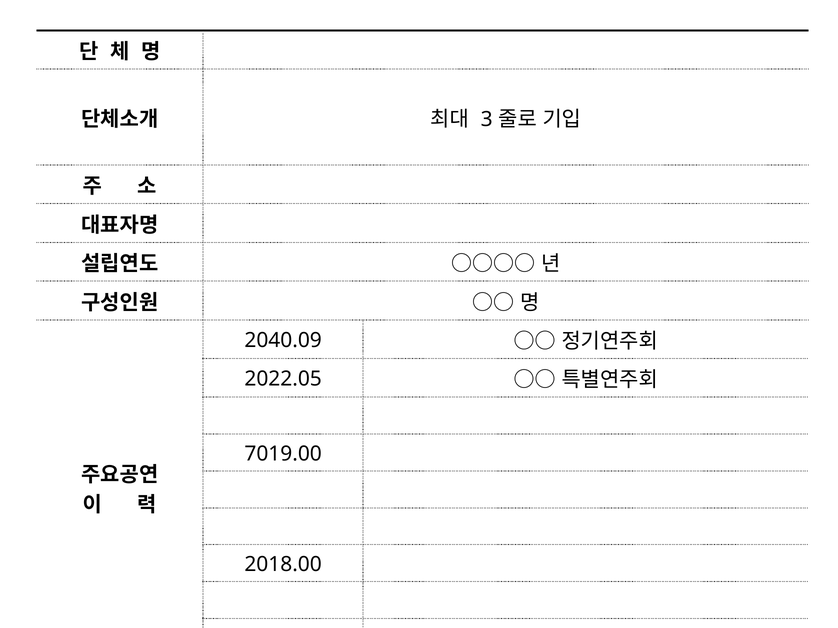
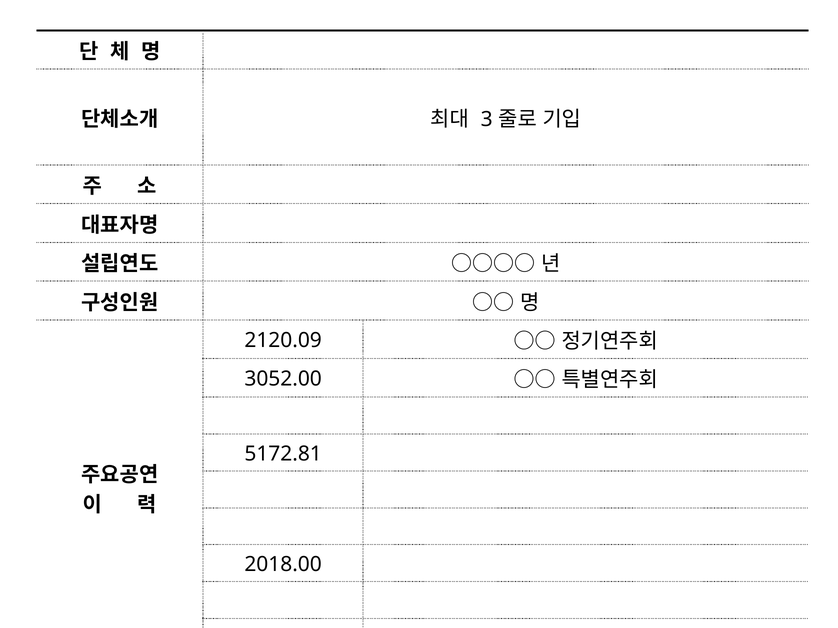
2040.09: 2040.09 -> 2120.09 (283, 341)
2022.05: 2022.05 -> 3052.00 (283, 379)
7019.00: 7019.00 -> 5172.81 (283, 454)
